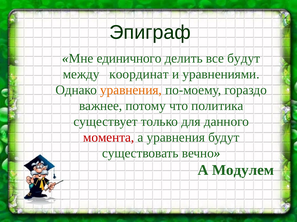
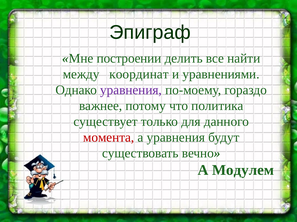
единичного: единичного -> построении (129, 59)
все будут: будут -> найти (244, 59)
уравнения colour: orange -> purple (131, 90)
